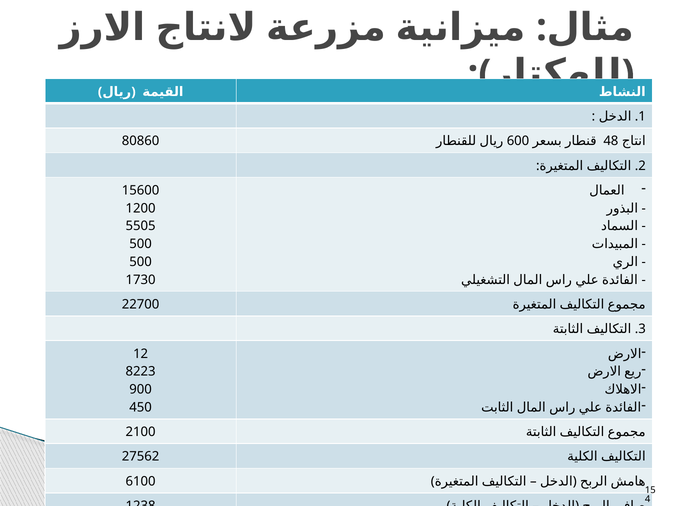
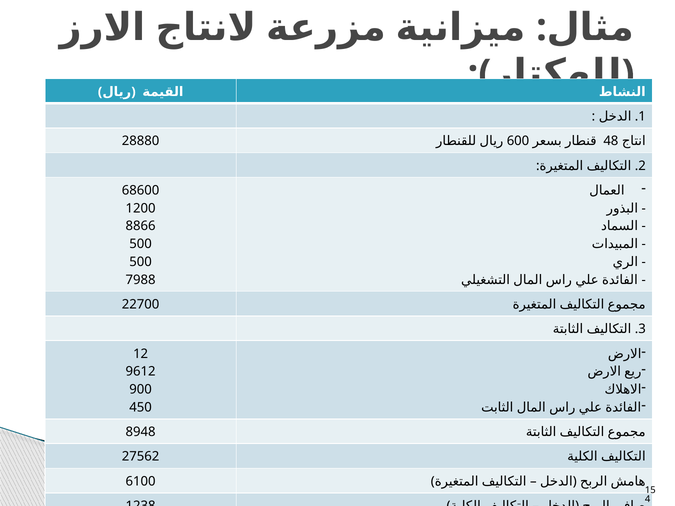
80860: 80860 -> 28880 (141, 141)
15600: 15600 -> 68600 (141, 190)
5505: 5505 -> 8866 (141, 226)
1730: 1730 -> 7988 (141, 280)
8223: 8223 -> 9612 (141, 372)
2100: 2100 -> 8948 (141, 432)
